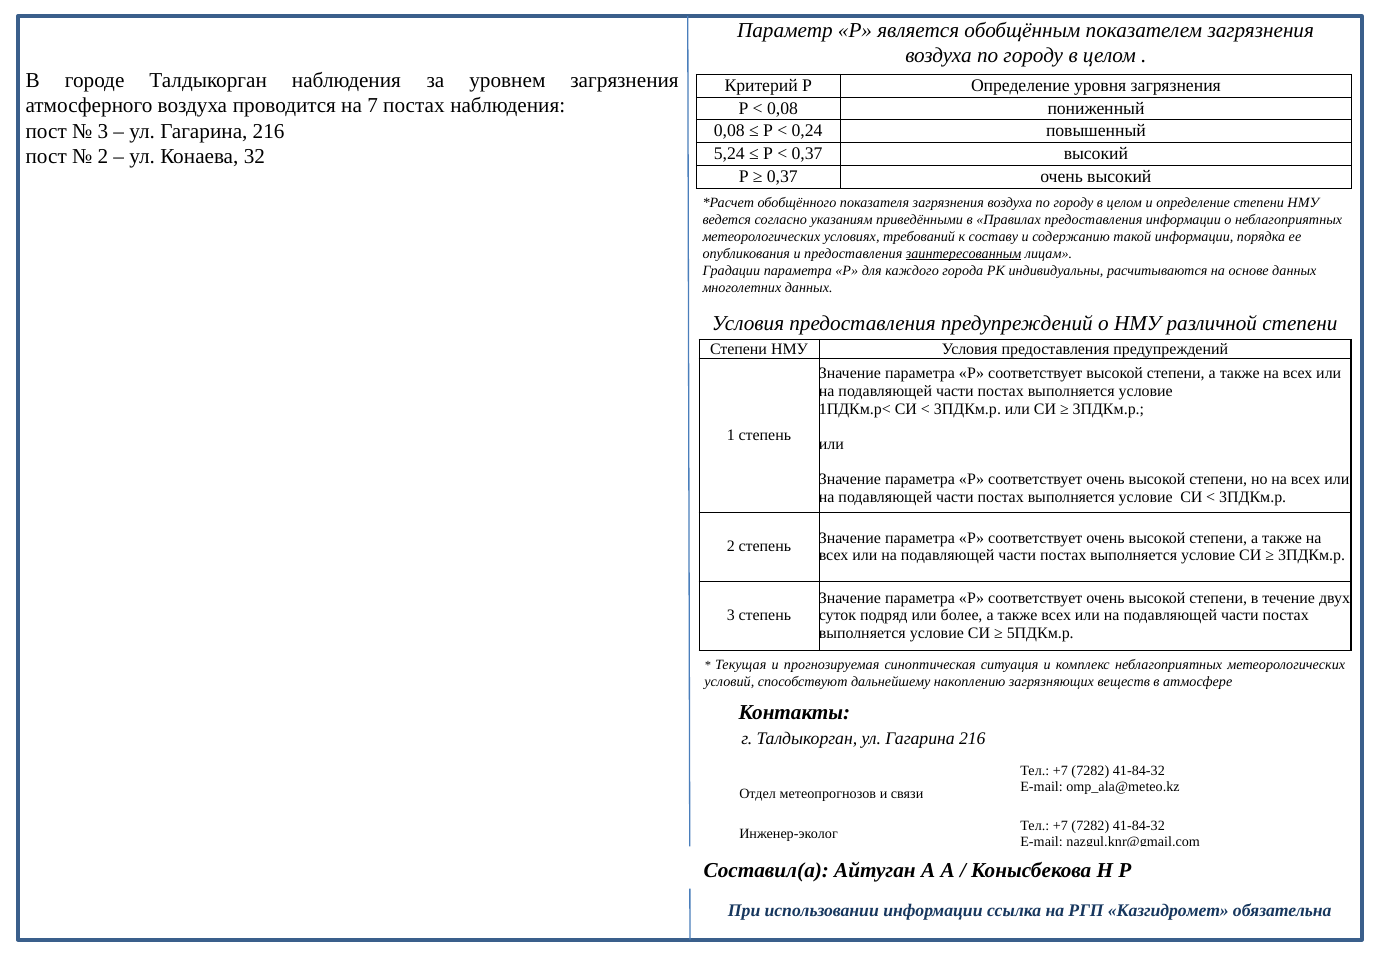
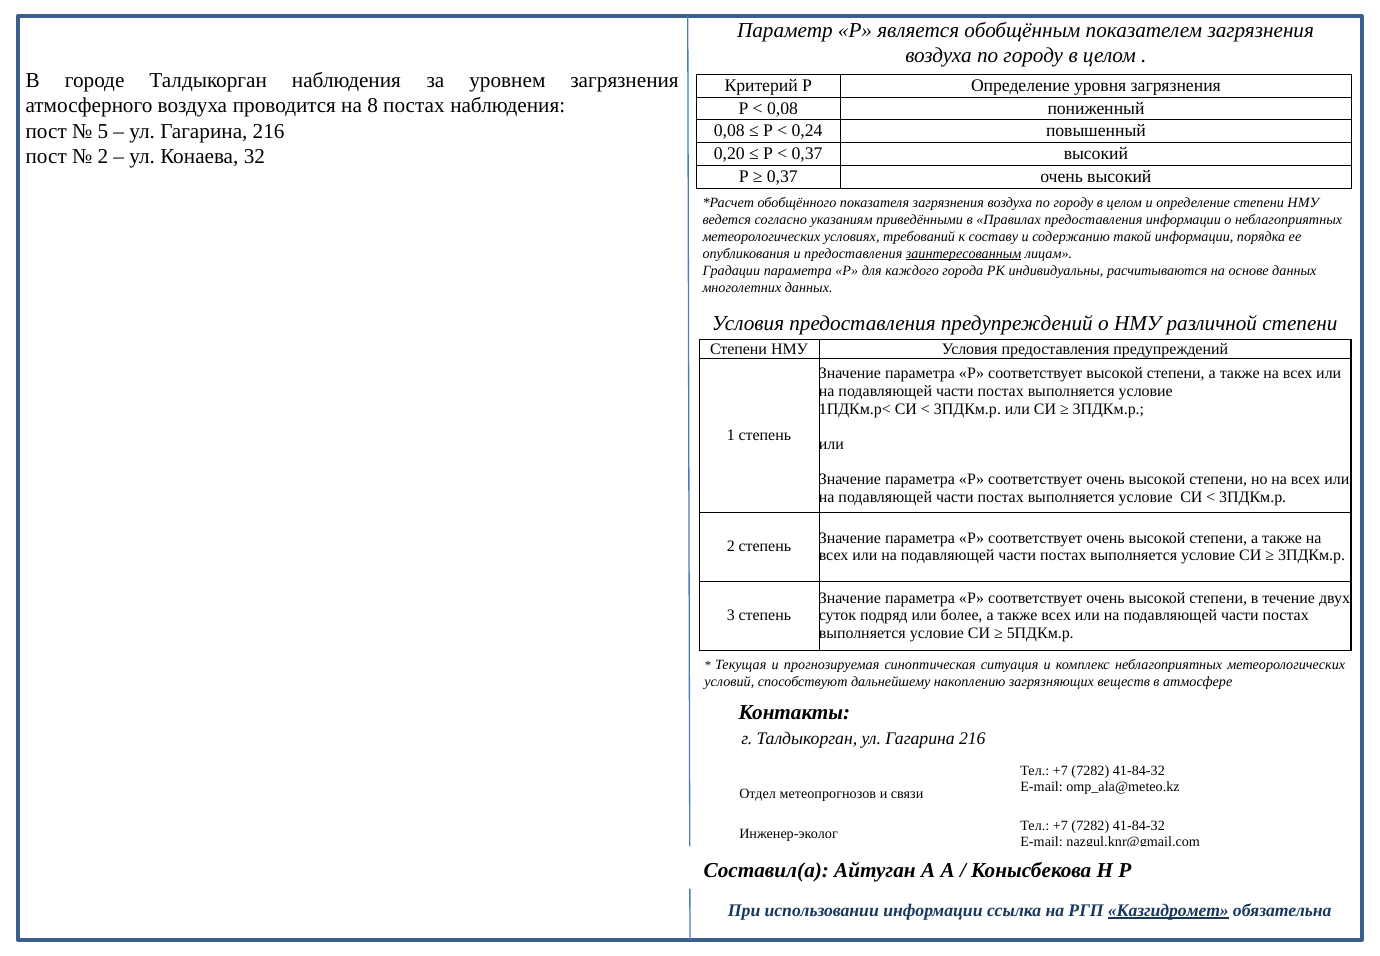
7: 7 -> 8 (373, 106)
3: 3 -> 5 (103, 131)
5,24: 5,24 -> 0,20 (729, 154)
Казгидромет underline: none -> present (1168, 910)
